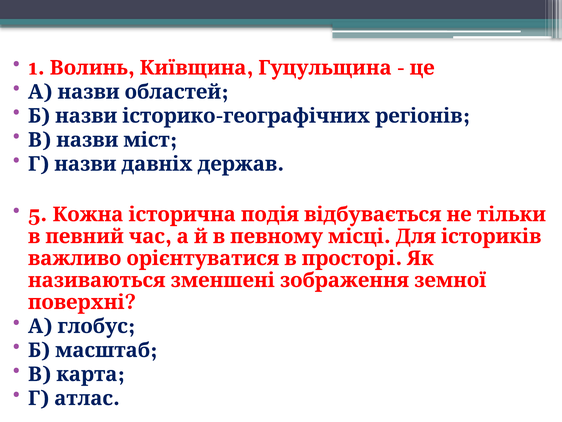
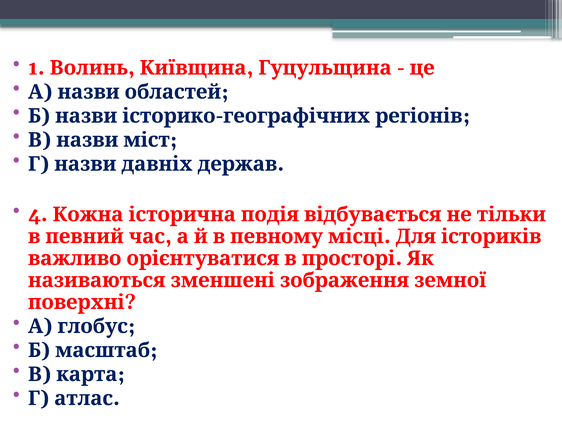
5: 5 -> 4 (38, 214)
